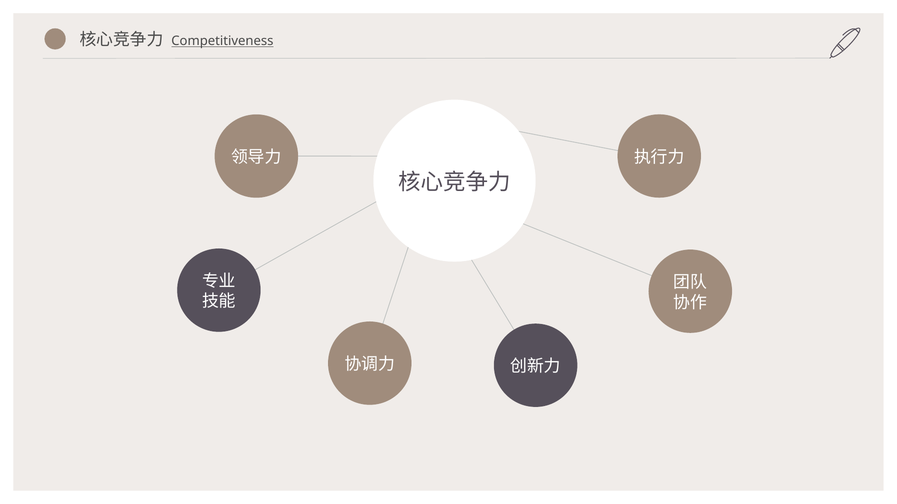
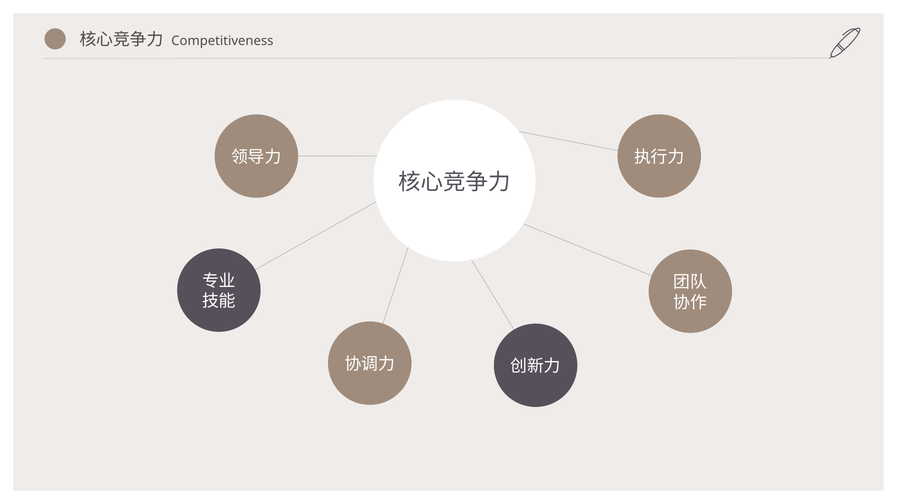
Competitiveness underline: present -> none (222, 41)
